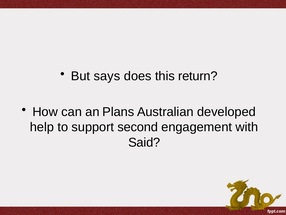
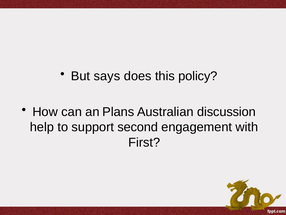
return: return -> policy (198, 76)
developed: developed -> discussion (226, 112)
Said: Said -> First (144, 142)
